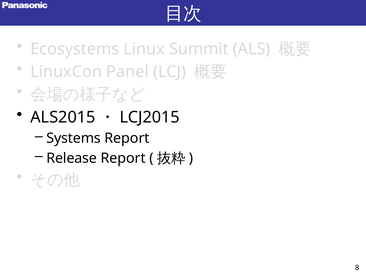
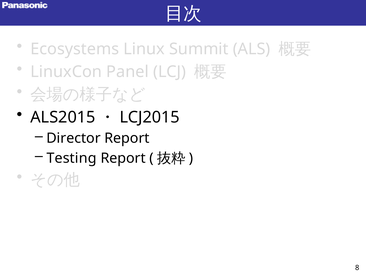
Systems: Systems -> Director (74, 138)
Release: Release -> Testing (72, 158)
